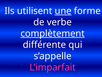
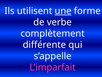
complètement underline: present -> none (53, 33)
